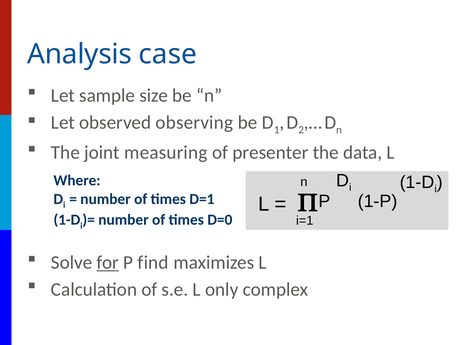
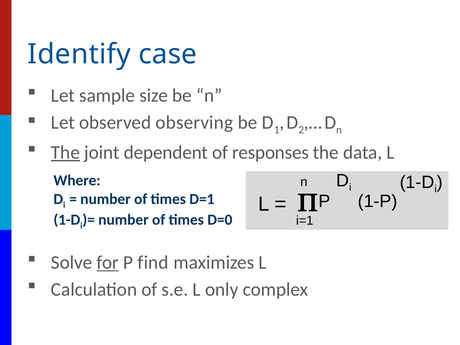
Analysis: Analysis -> Identify (79, 54)
The underline: none -> present (65, 152)
measuring: measuring -> dependent (166, 152)
presenter: presenter -> responses (271, 152)
